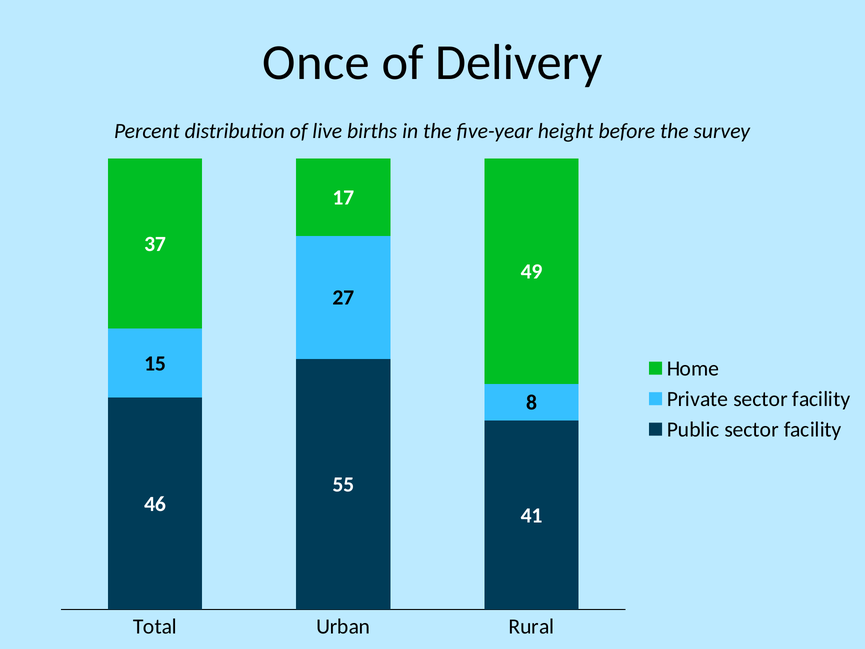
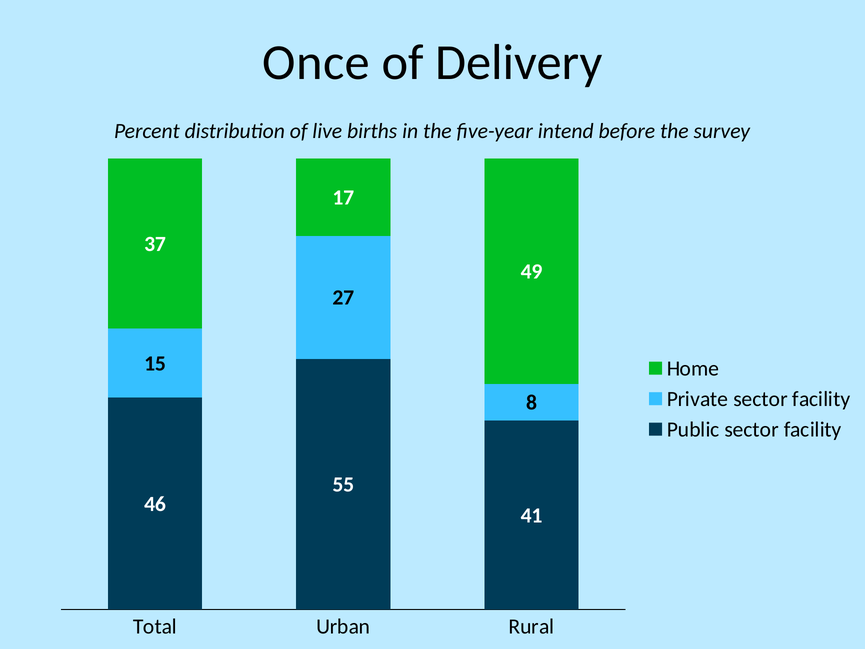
height: height -> intend (566, 131)
